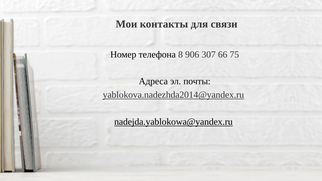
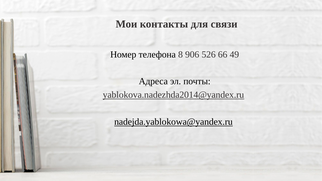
307: 307 -> 526 (209, 54)
75: 75 -> 49 (234, 54)
